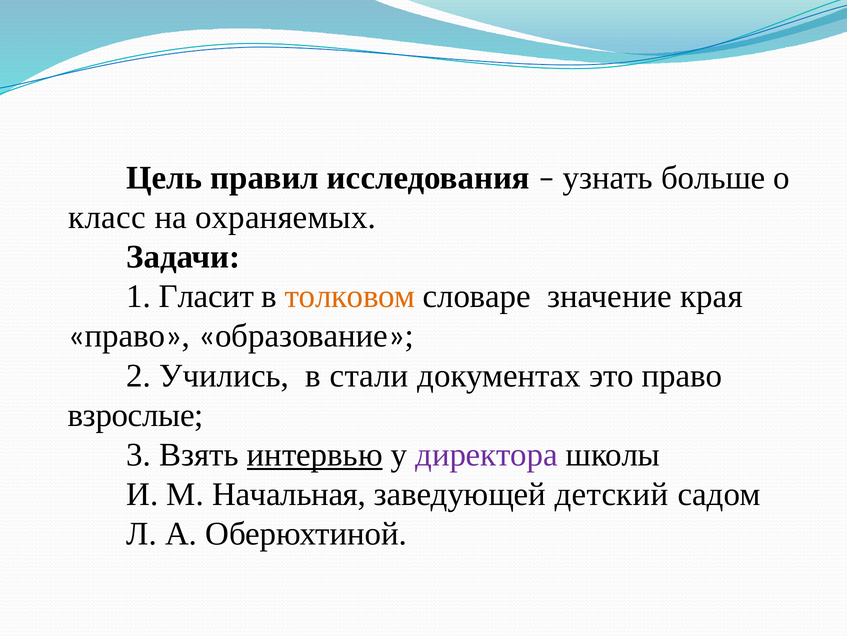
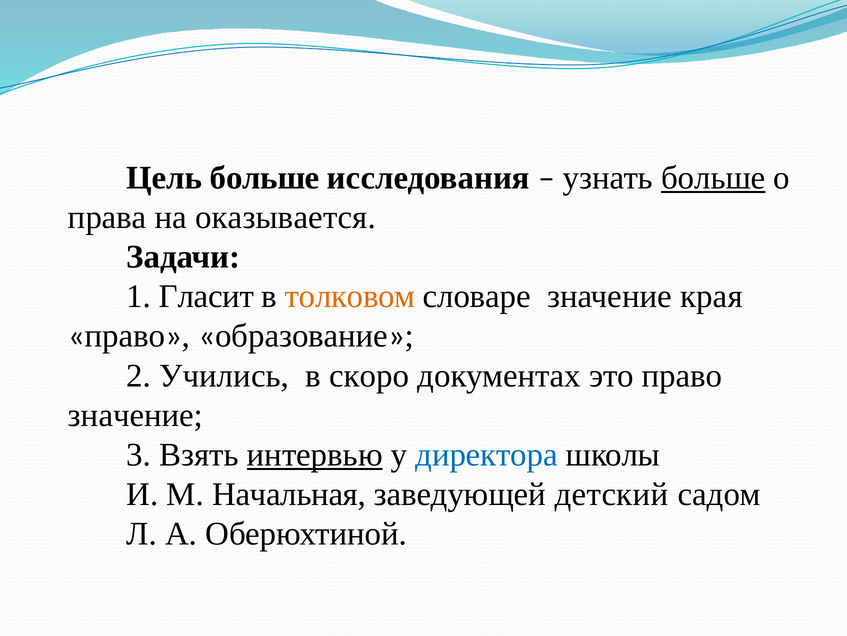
Цель правил: правил -> больше (265, 177)
больше underline: none -> present (713, 177)
класс: класс -> права (107, 217)
охраняемых: охраняемых -> оказывается (286, 217)
стали: стали -> скоро (369, 375)
взрослые: взрослые -> значение (136, 415)
директора colour: purple -> blue (487, 454)
